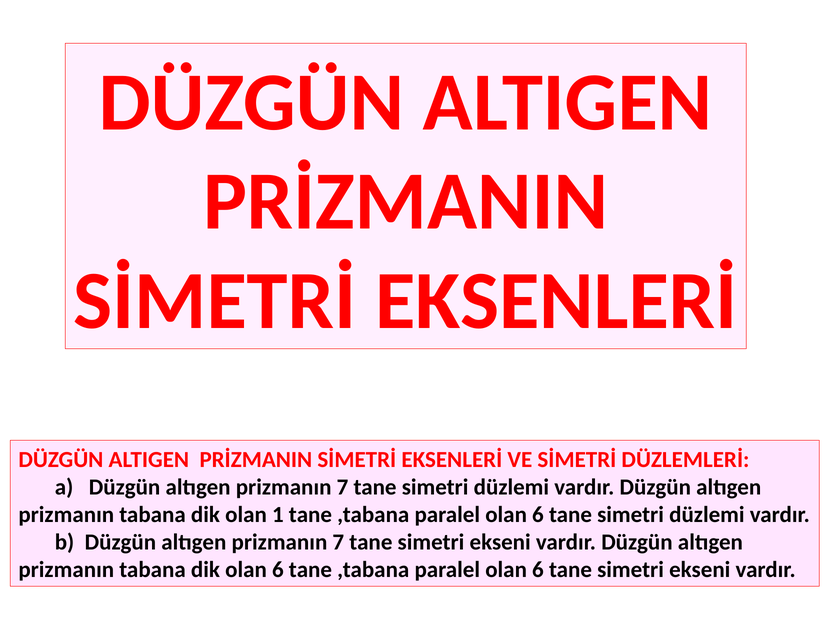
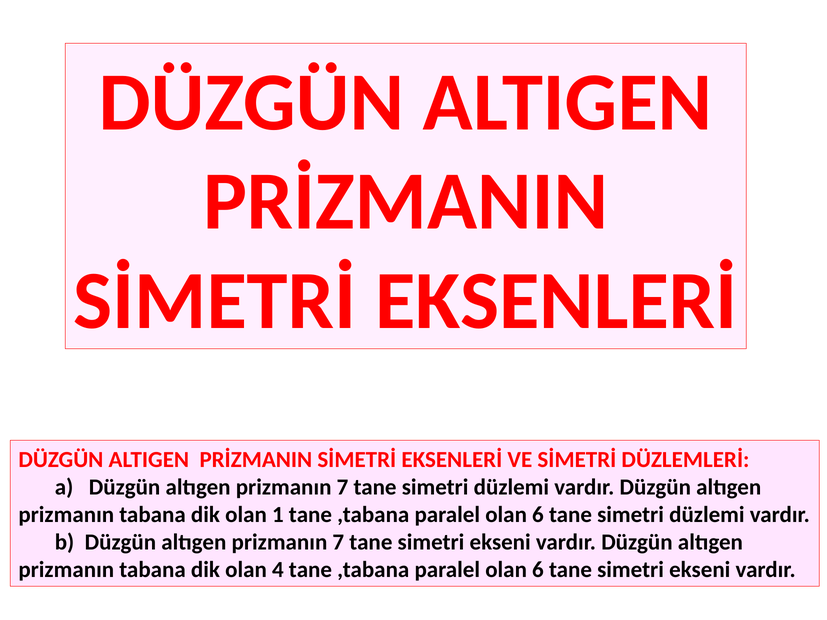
dik olan 6: 6 -> 4 (278, 570)
